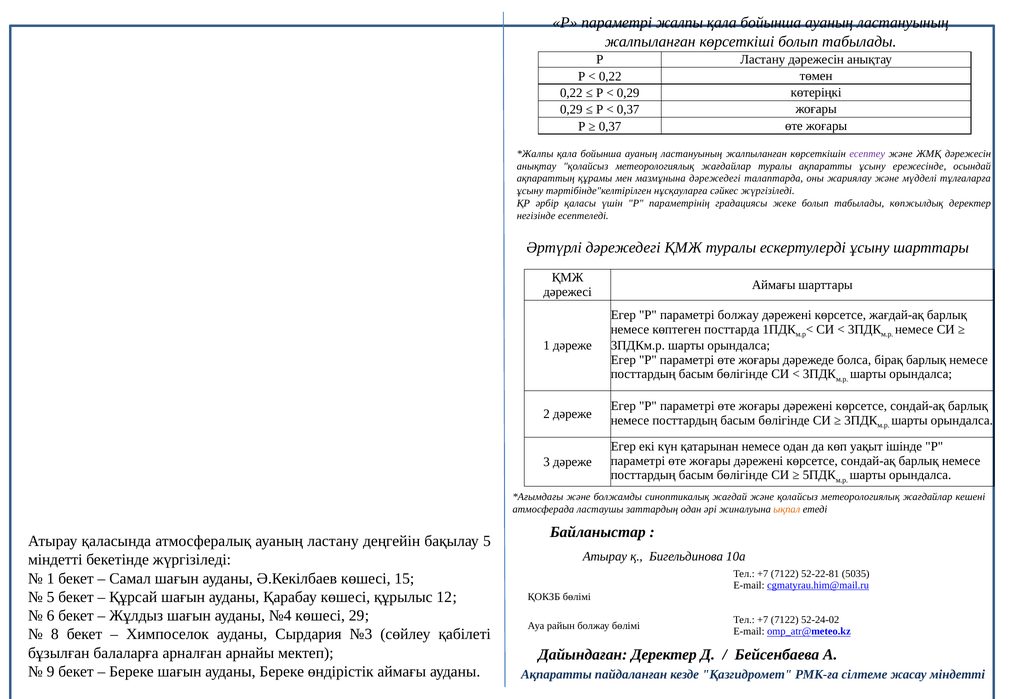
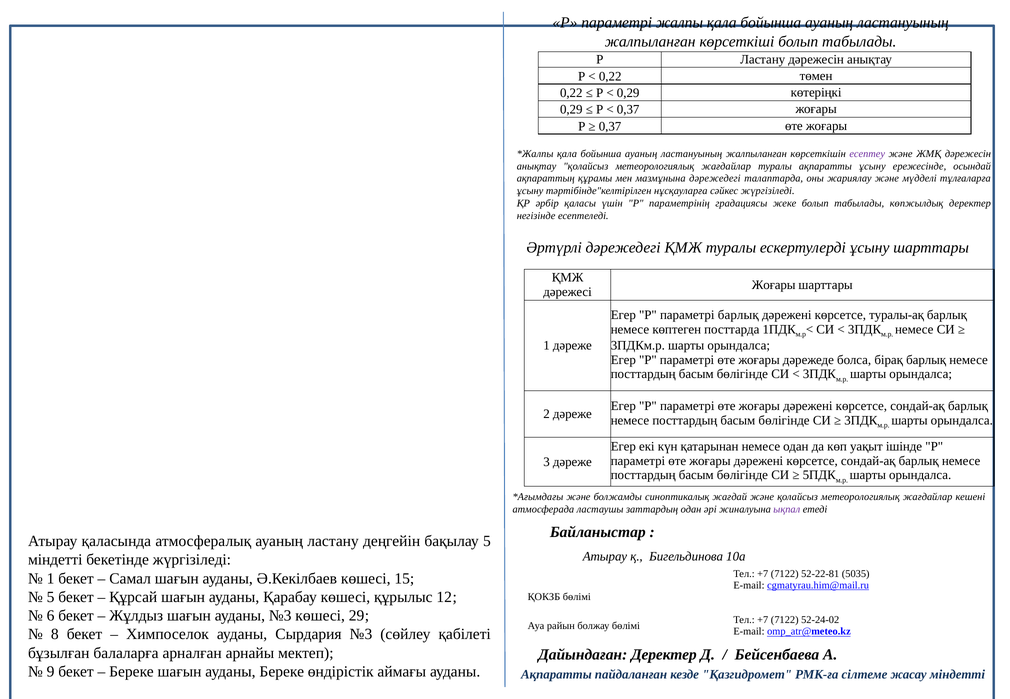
Аймағы: Аймағы -> Жоғары (774, 285)
параметрі болжау: болжау -> барлық (738, 315)
жағдай-ақ: жағдай-ақ -> туралы-ақ (897, 315)
ықпал colour: orange -> purple (787, 509)
ауданы №4: №4 -> №3 (280, 616)
